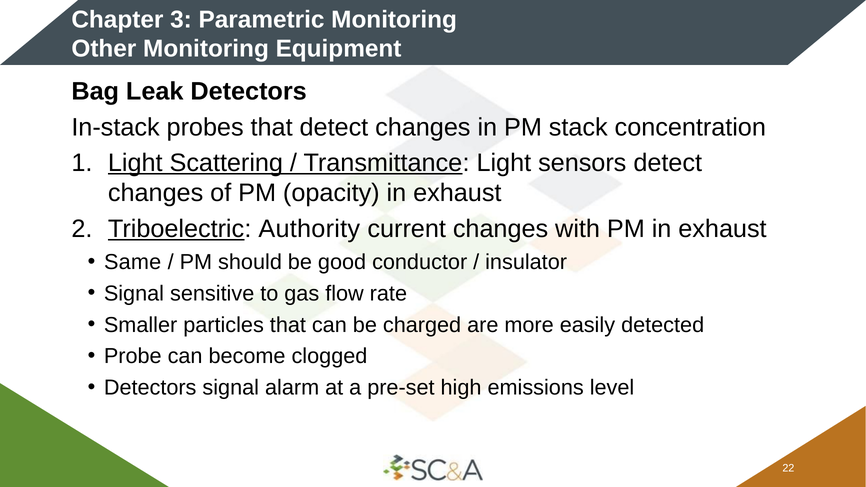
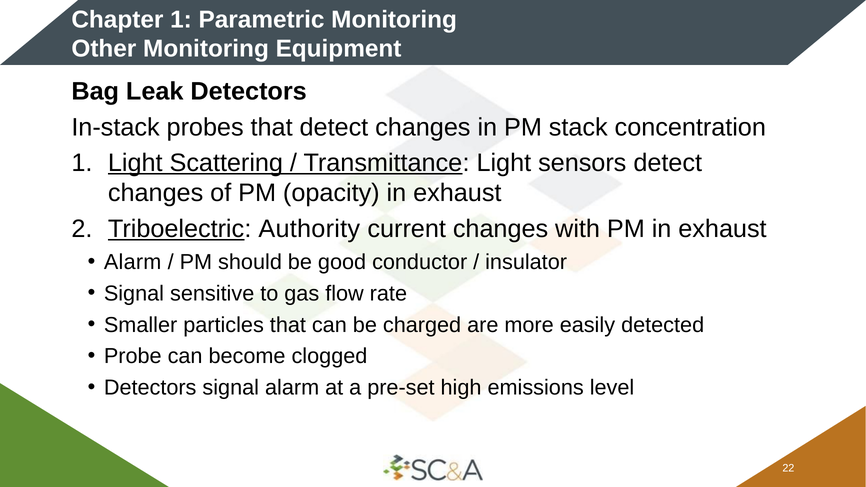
Chapter 3: 3 -> 1 (181, 20)
Same: Same -> Alarm (133, 262)
